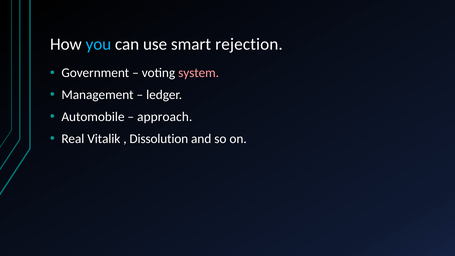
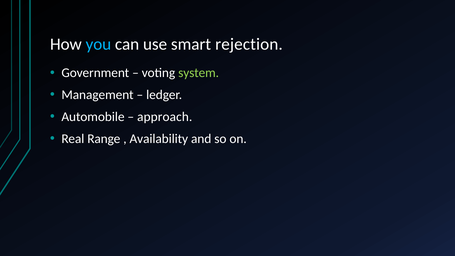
system colour: pink -> light green (199, 73)
Vitalik: Vitalik -> Range (104, 139)
Dissolution: Dissolution -> Availability (159, 139)
